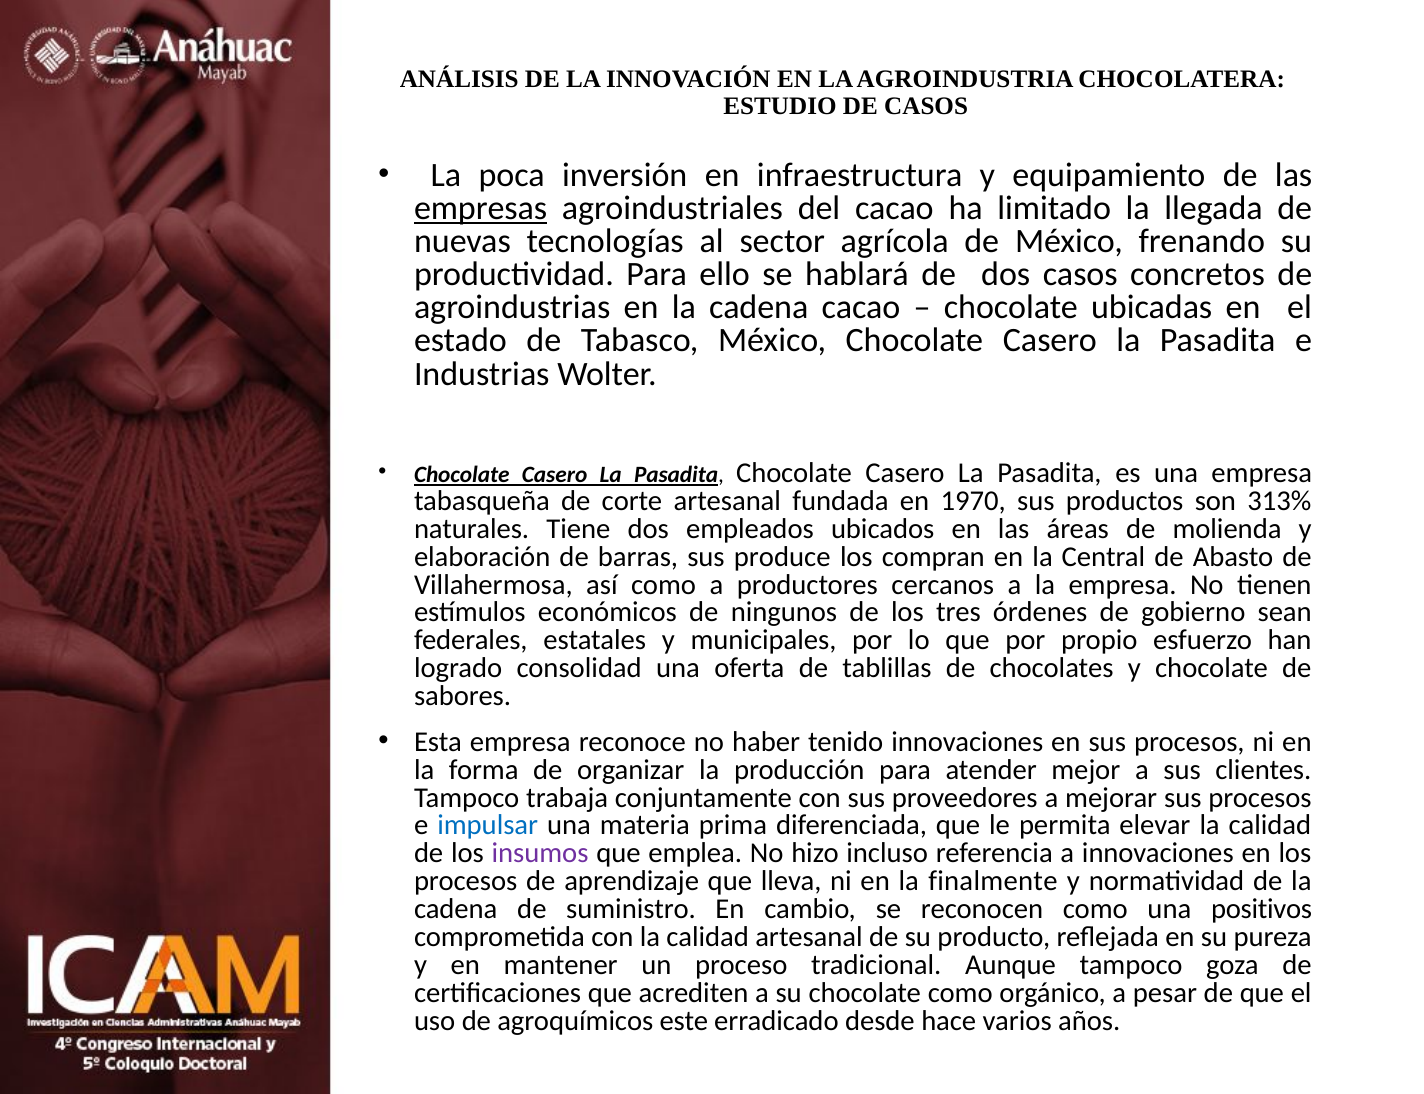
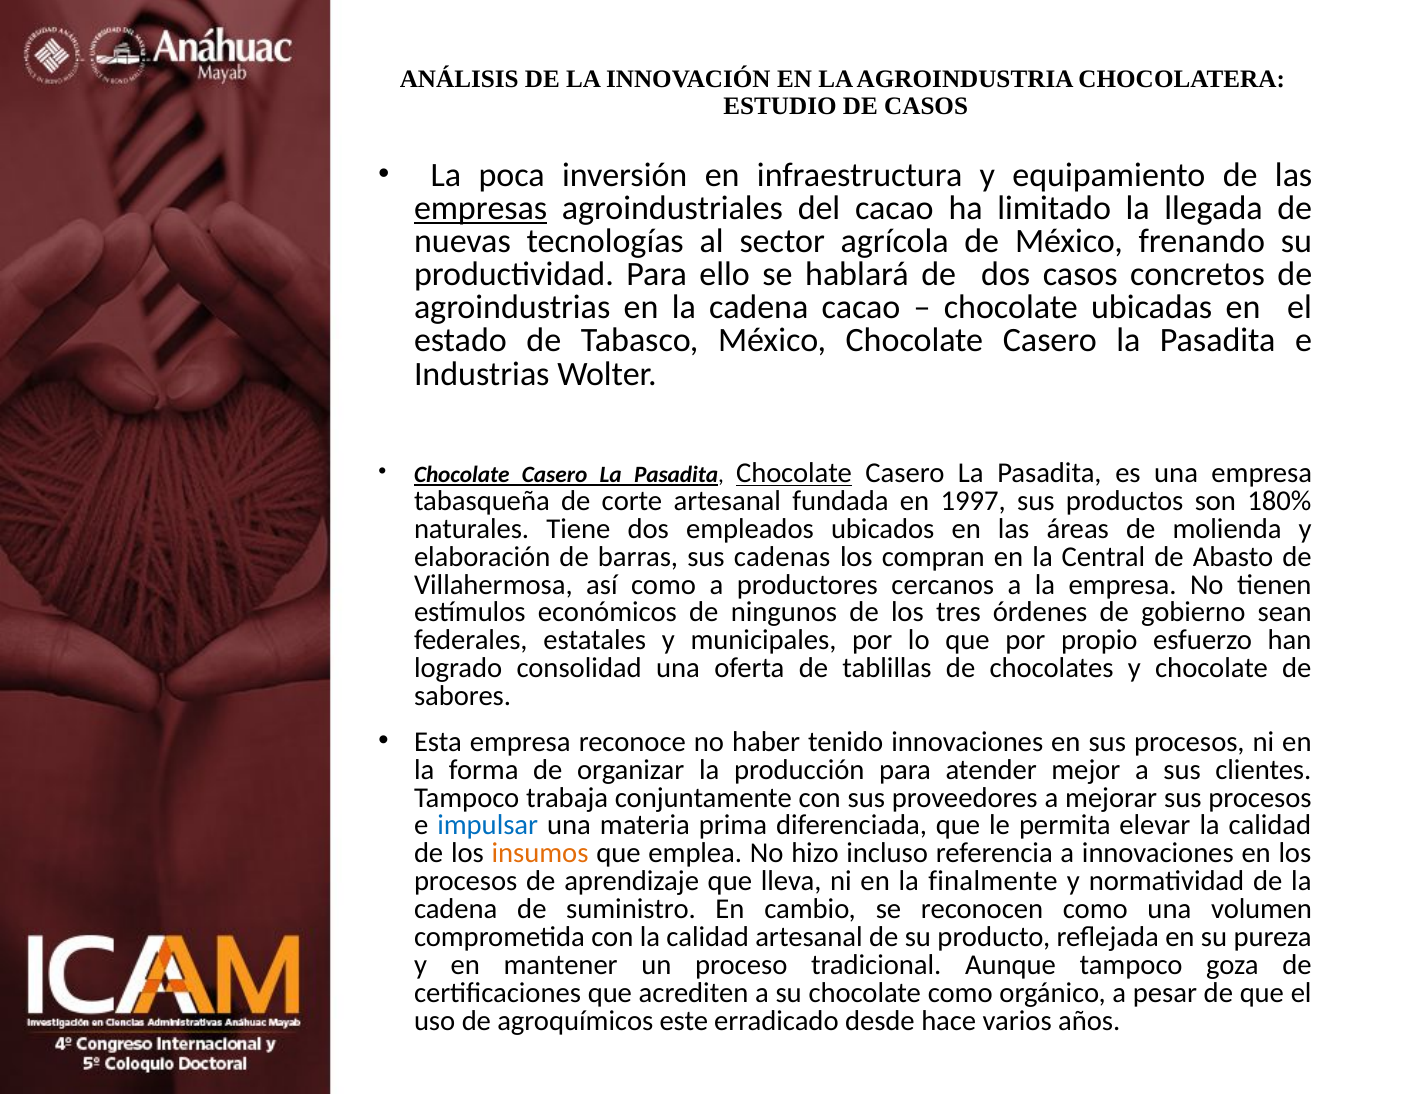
Chocolate underline: none -> present (794, 473)
1970: 1970 -> 1997 (973, 501)
313%: 313% -> 180% (1279, 501)
produce: produce -> cadenas (782, 556)
insumos colour: purple -> orange (540, 853)
positivos: positivos -> volumen (1262, 909)
